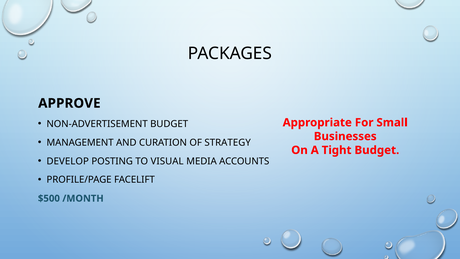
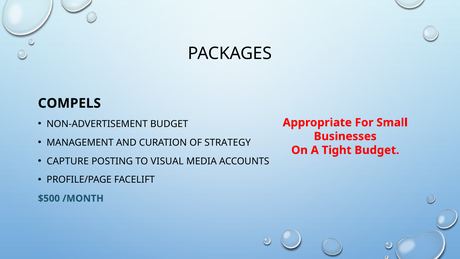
APPROVE: APPROVE -> COMPELS (69, 103)
DEVELOP: DEVELOP -> CAPTURE (68, 161)
